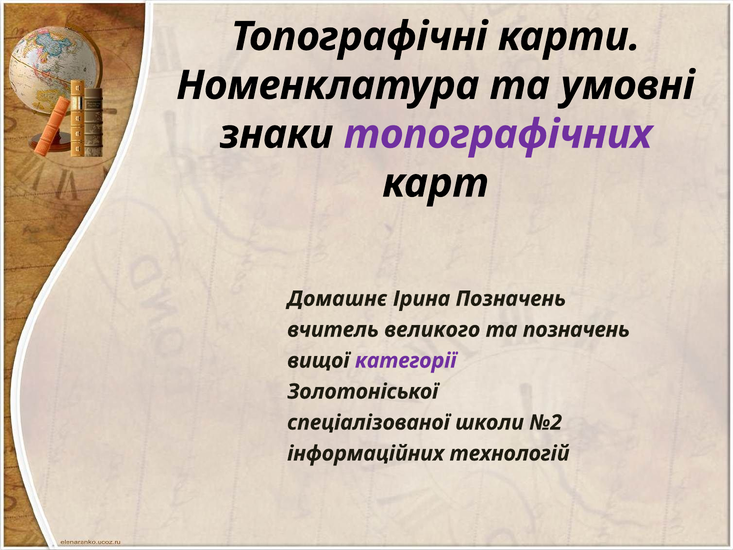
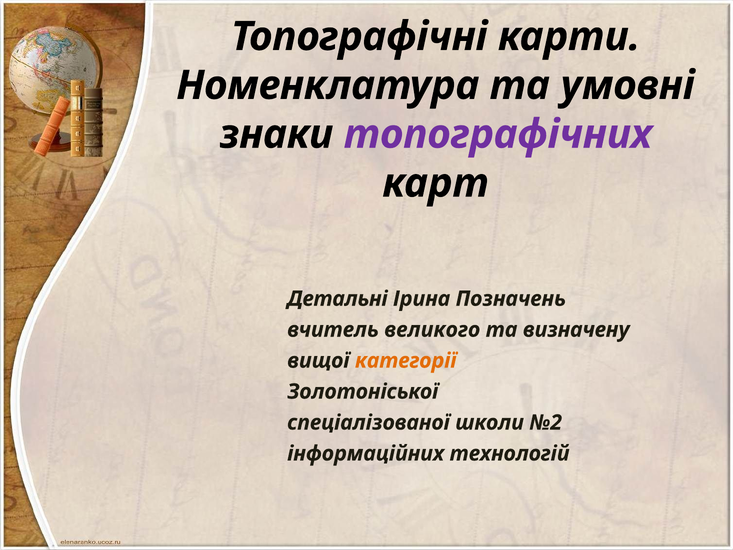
Домашнє: Домашнє -> Детальні (337, 299)
та позначень: позначень -> визначену (576, 330)
категорії colour: purple -> orange (406, 361)
